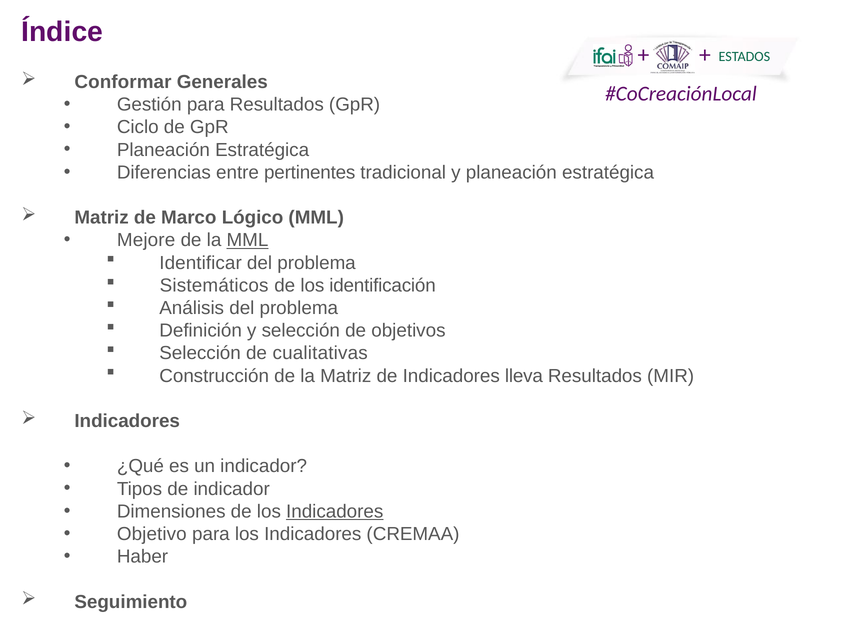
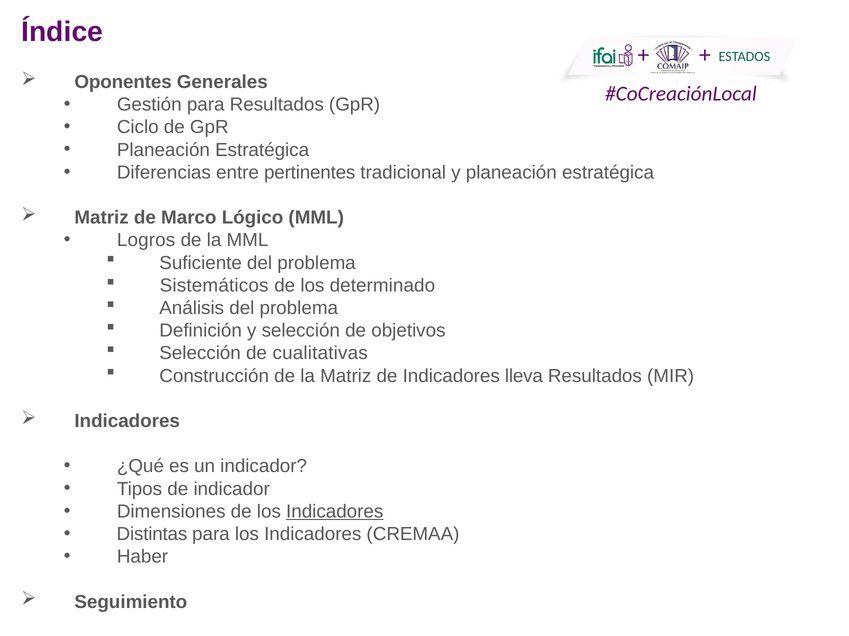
Conformar: Conformar -> Oponentes (123, 82)
Mejore: Mejore -> Logros (146, 241)
MML underline: present -> none (247, 241)
Identificar: Identificar -> Suficiente (201, 263)
identificación: identificación -> determinado (382, 286)
Objetivo: Objetivo -> Distintas (152, 535)
